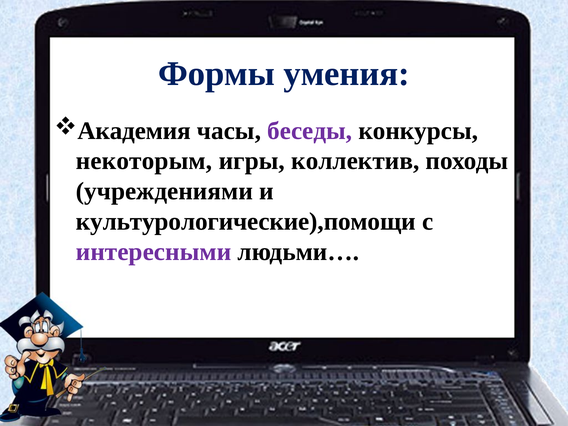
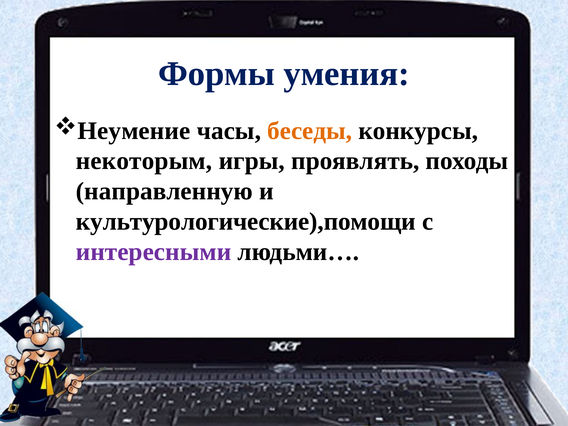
Академия: Академия -> Неумение (134, 131)
беседы colour: purple -> orange (310, 131)
коллектив: коллектив -> проявлять (355, 161)
учреждениями: учреждениями -> направленную (164, 191)
